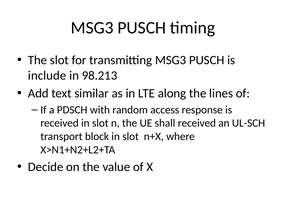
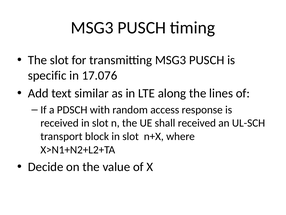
include: include -> specific (47, 75)
98.213: 98.213 -> 17.076 (100, 75)
